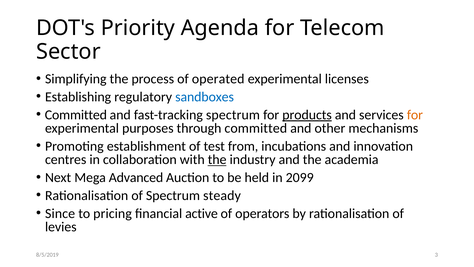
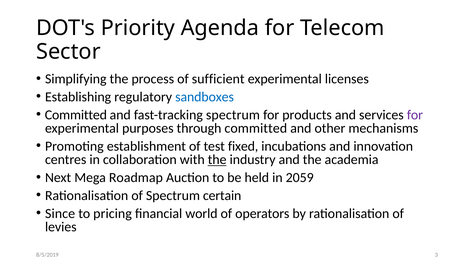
operated: operated -> sufficient (218, 79)
products underline: present -> none (307, 115)
for colour: orange -> purple (415, 115)
from: from -> fixed (243, 146)
Advanced: Advanced -> Roadmap (136, 177)
2099: 2099 -> 2059 (300, 177)
steady: steady -> certain (222, 195)
active: active -> world (201, 213)
